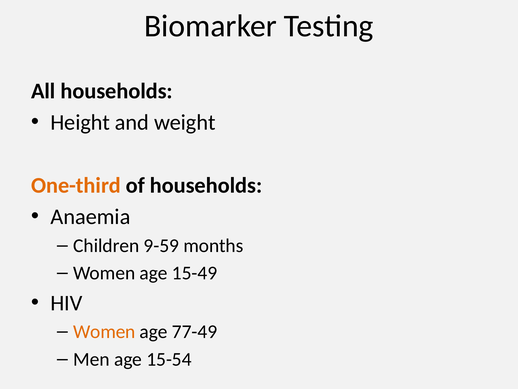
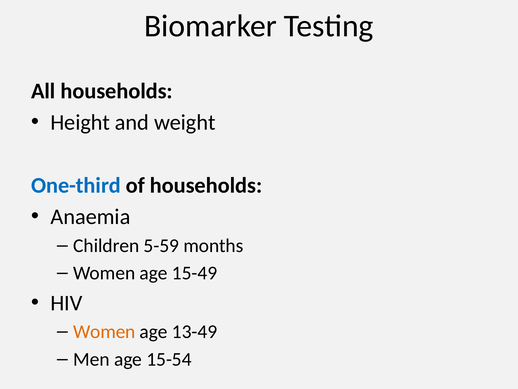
One-third colour: orange -> blue (76, 185)
9-59: 9-59 -> 5-59 (161, 245)
77-49: 77-49 -> 13-49 (195, 331)
